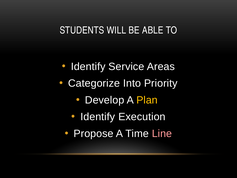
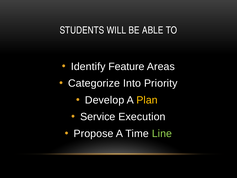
Service: Service -> Feature (126, 66)
Identify: Identify -> Service (98, 117)
Line colour: pink -> light green (162, 133)
